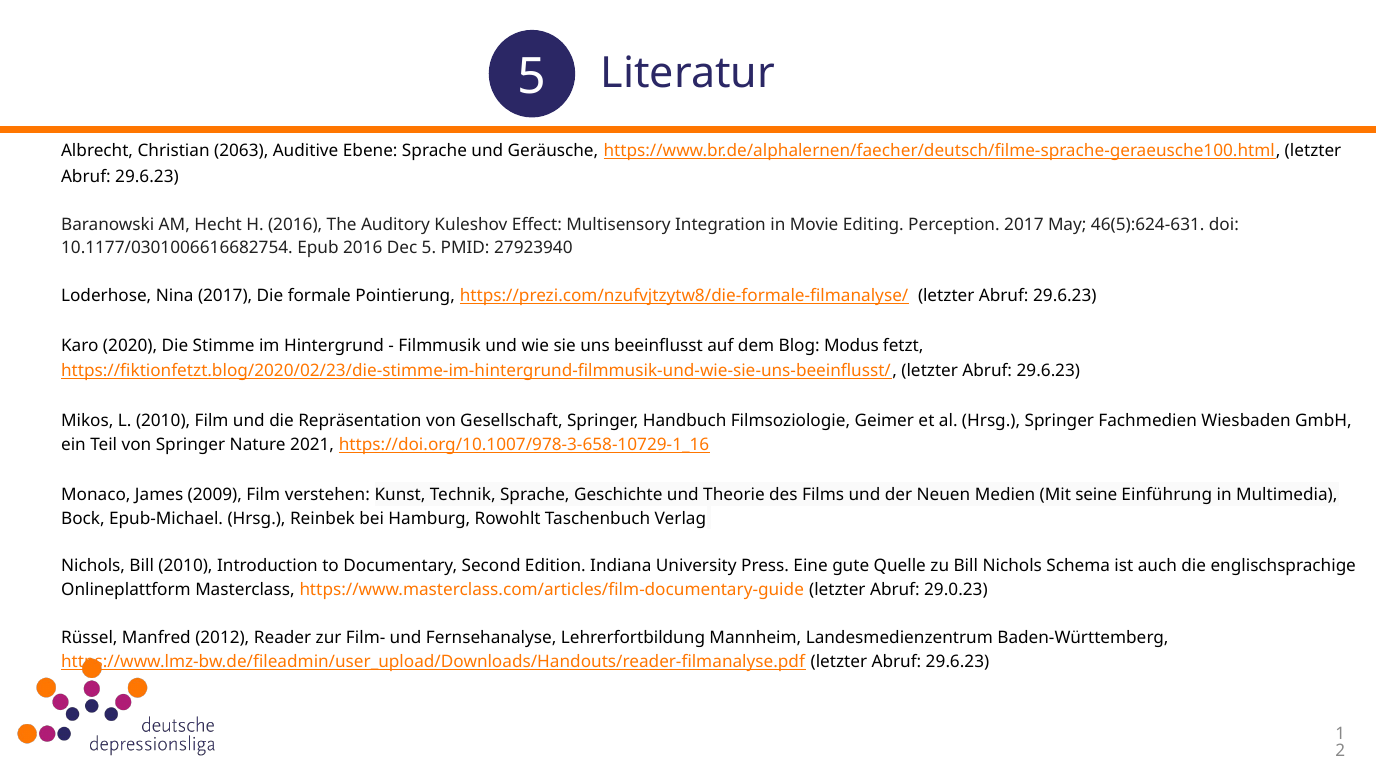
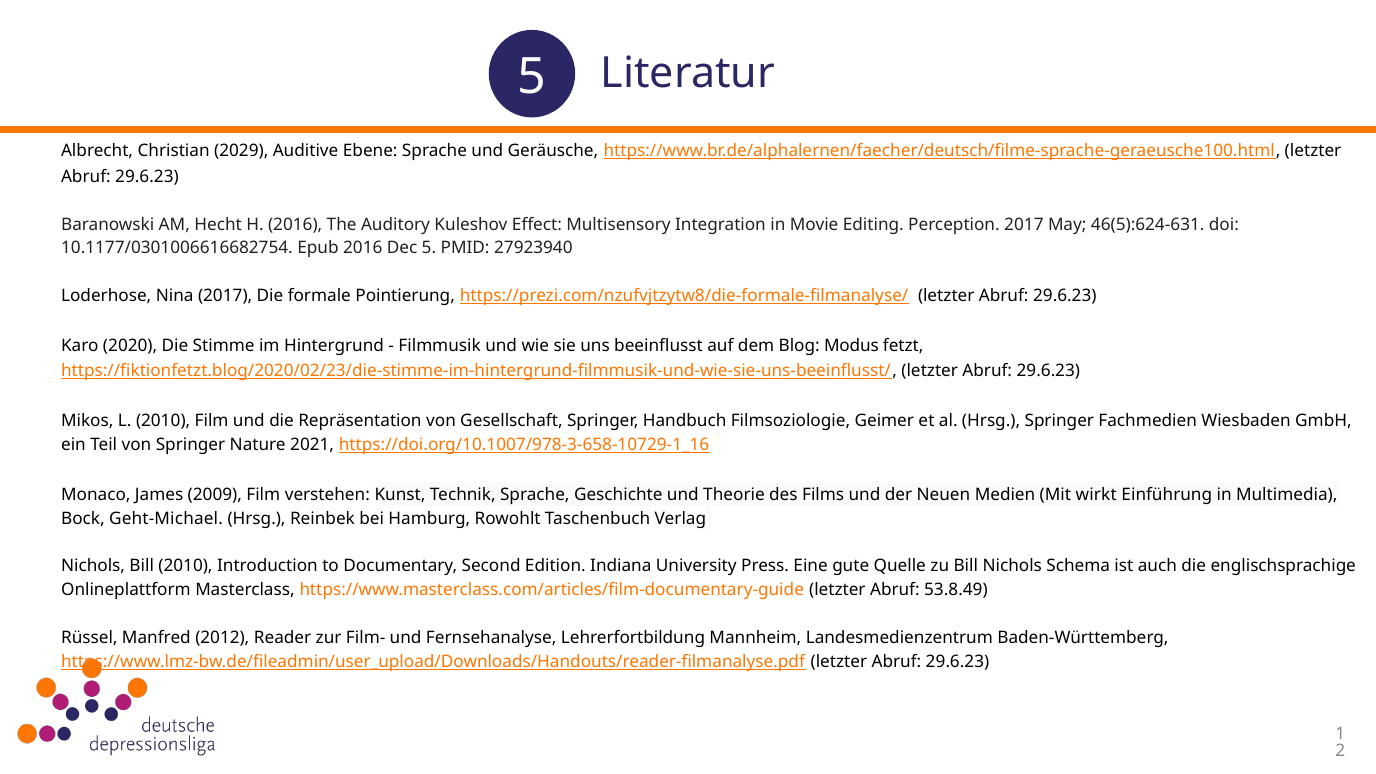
2063: 2063 -> 2029 (241, 151)
seine: seine -> wirkt (1096, 495)
Epub-Michael: Epub-Michael -> Geht-Michael (166, 519)
29.0.23: 29.0.23 -> 53.8.49 (956, 590)
